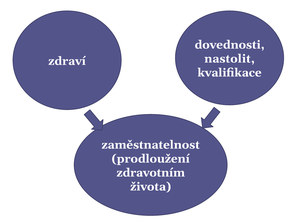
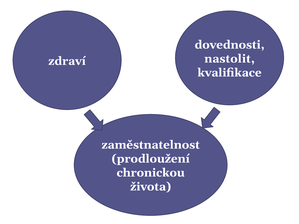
zdravotním: zdravotním -> chronickou (151, 173)
